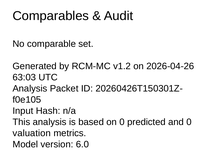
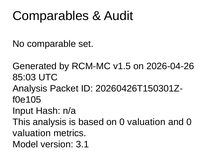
v1.2: v1.2 -> v1.5 (122, 66)
63:03: 63:03 -> 85:03 (24, 78)
on 0 predicted: predicted -> valuation (146, 122)
6.0: 6.0 -> 3.1 (82, 145)
